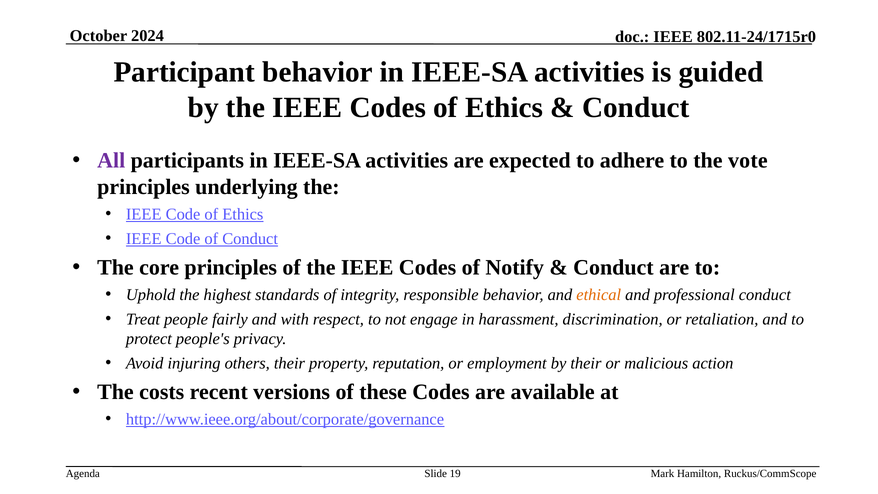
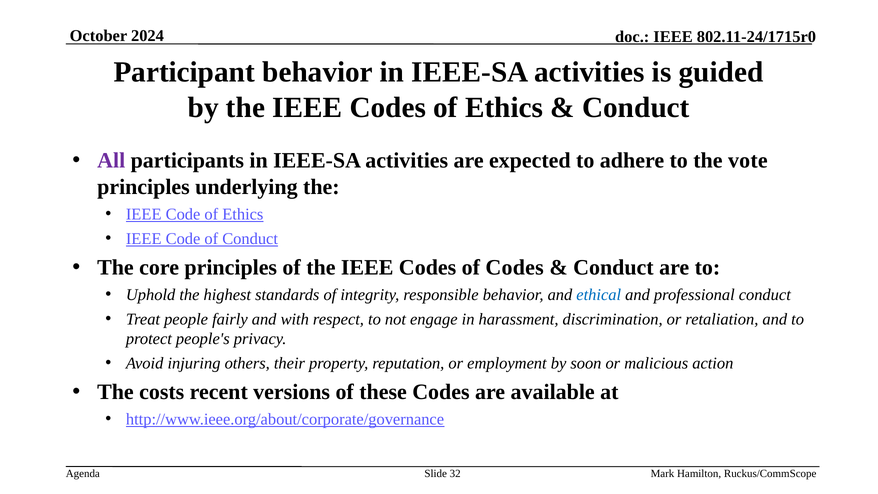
of Notify: Notify -> Codes (515, 268)
ethical colour: orange -> blue (599, 295)
by their: their -> soon (586, 363)
19: 19 -> 32 (455, 474)
